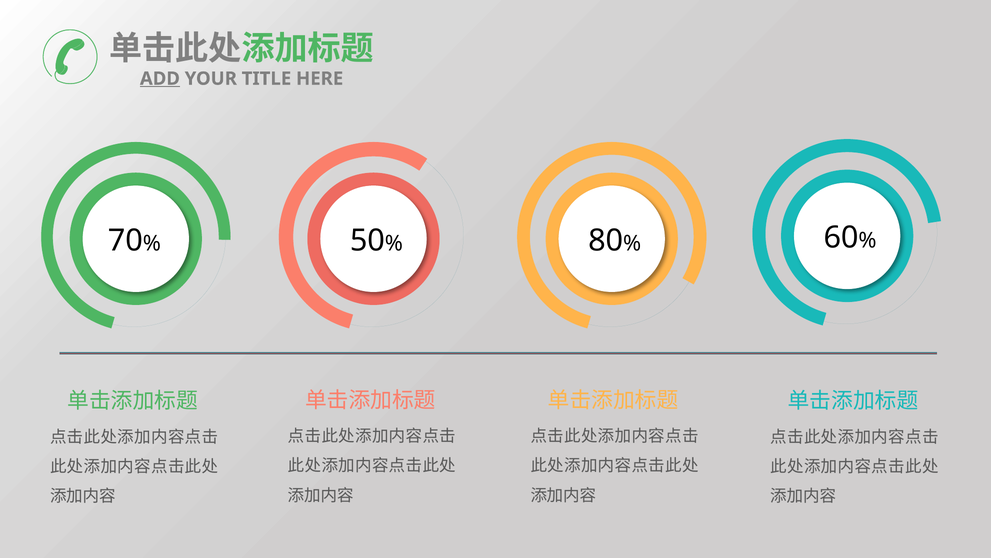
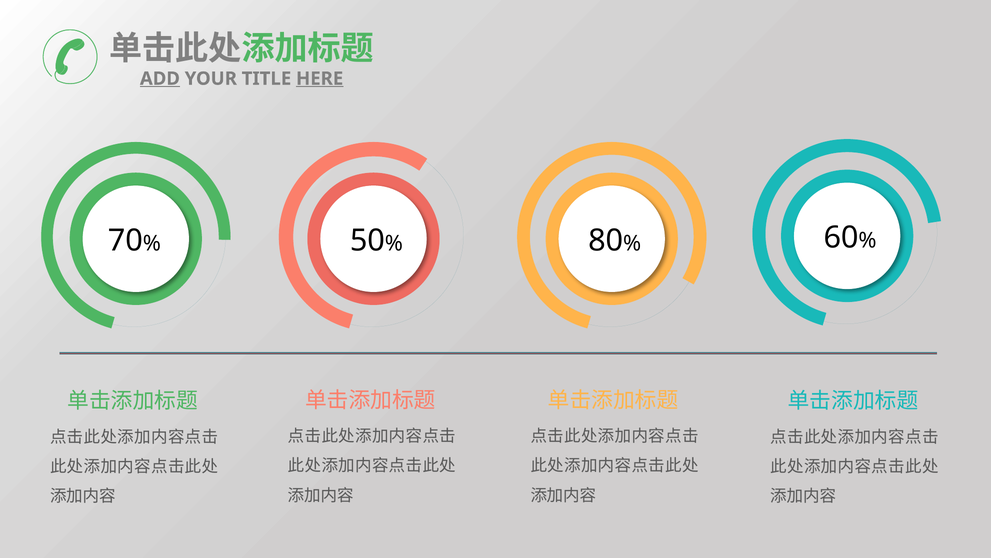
HERE underline: none -> present (320, 79)
